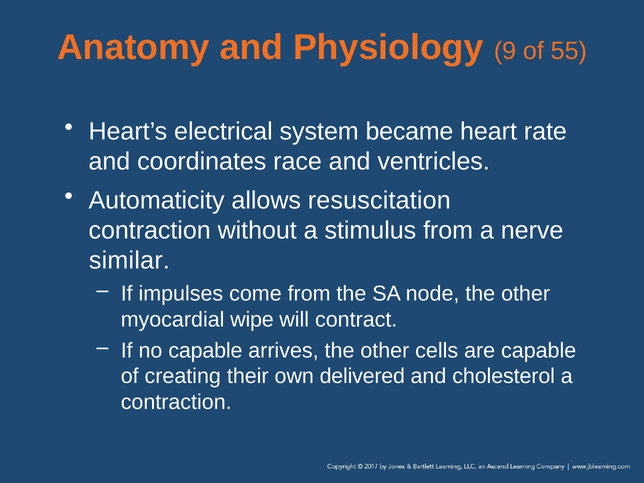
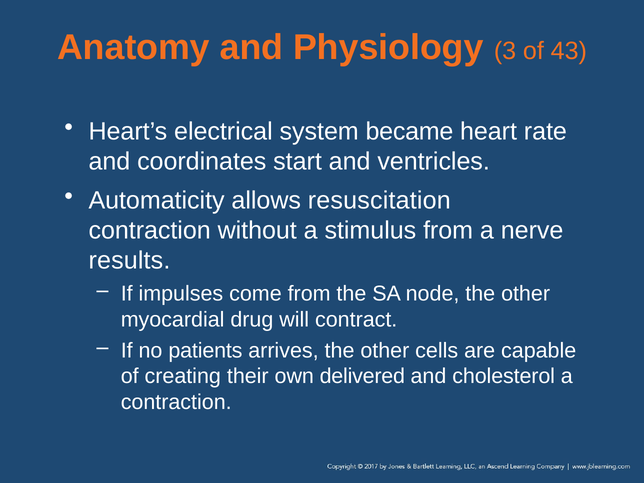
9: 9 -> 3 (505, 51)
55: 55 -> 43 (569, 51)
race: race -> start (298, 162)
similar: similar -> results (129, 261)
wipe: wipe -> drug (252, 320)
no capable: capable -> patients (205, 351)
